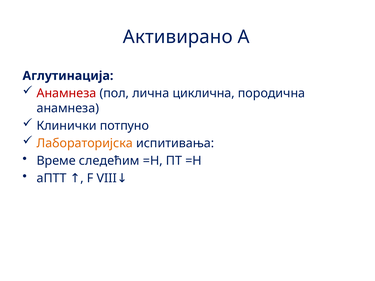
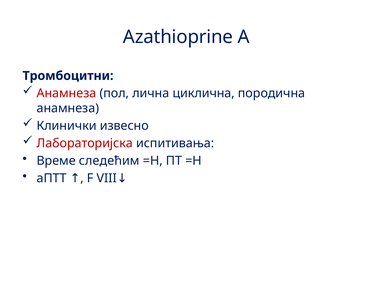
Активирано: Активирано -> Azathioprine (178, 37)
Аглутинација: Аглутинација -> Тромбоцитни (68, 76)
потпуно: потпуно -> извесно (124, 126)
Лабораторијска colour: orange -> red (85, 143)
